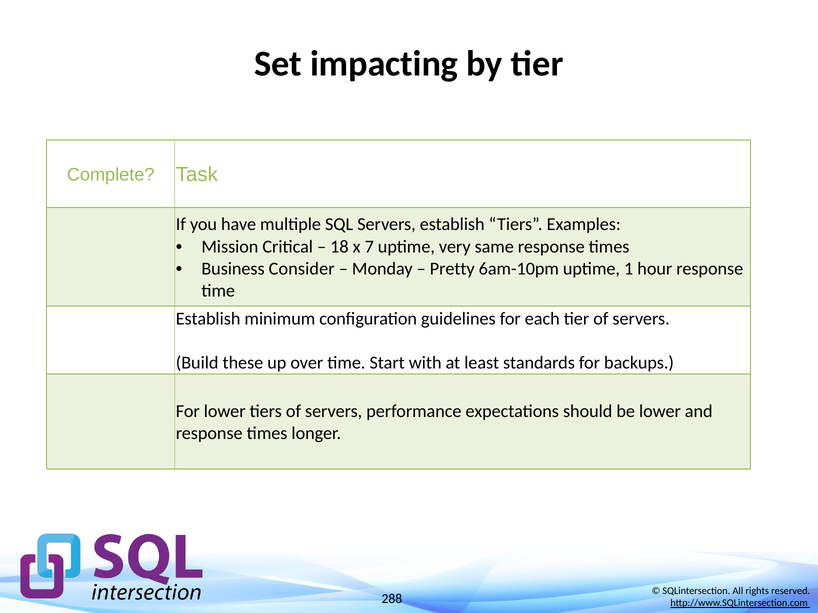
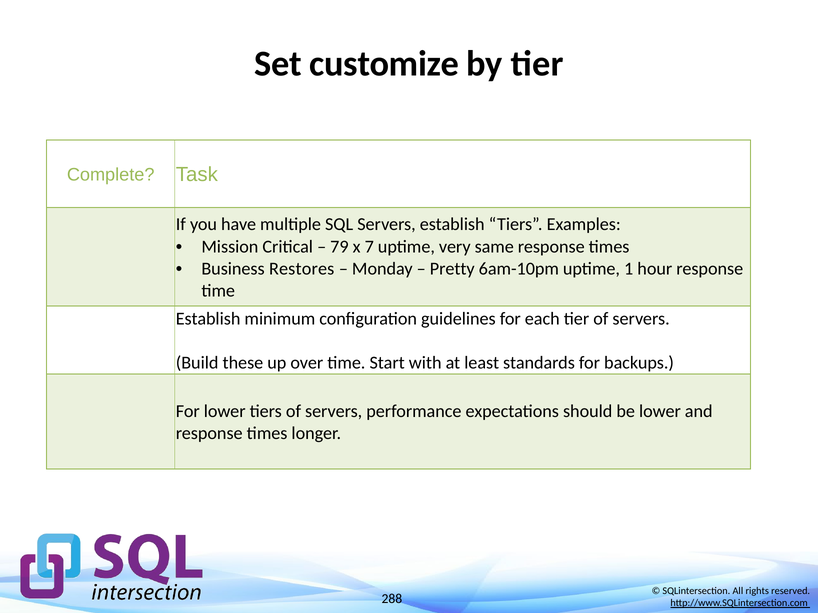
impacting: impacting -> customize (384, 64)
18: 18 -> 79 (339, 247)
Consider: Consider -> Restores (302, 269)
